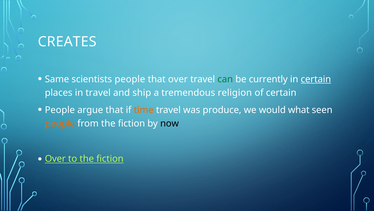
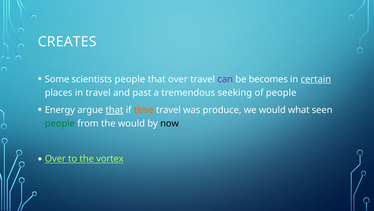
Same: Same -> Some (57, 79)
can colour: green -> purple (225, 79)
currently: currently -> becomes (268, 79)
ship: ship -> past (142, 92)
religion: religion -> seeking (235, 92)
of certain: certain -> people (281, 92)
People: People -> Energy (60, 110)
that underline: none -> present (114, 110)
people colour: orange -> green (60, 123)
from the fiction: fiction -> would (131, 123)
to the fiction: fiction -> vortex (110, 158)
